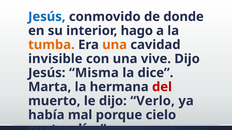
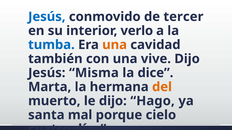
donde: donde -> tercer (183, 17)
hago: hago -> verlo (137, 31)
tumba colour: orange -> blue (51, 45)
invisible: invisible -> también (55, 59)
del colour: red -> orange (162, 87)
Verlo: Verlo -> Hago (153, 101)
había: había -> santa (46, 115)
